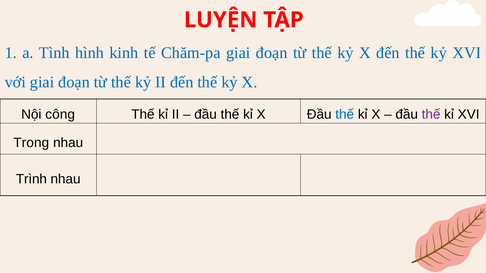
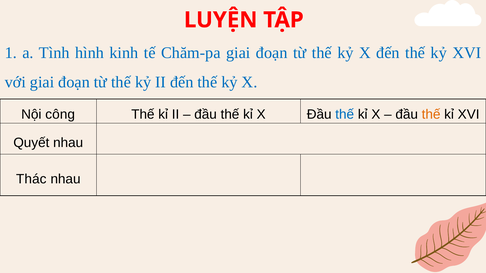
thế colour: purple -> orange (431, 114)
Trong: Trong -> Quyết (31, 143)
Trình: Trình -> Thác (31, 179)
